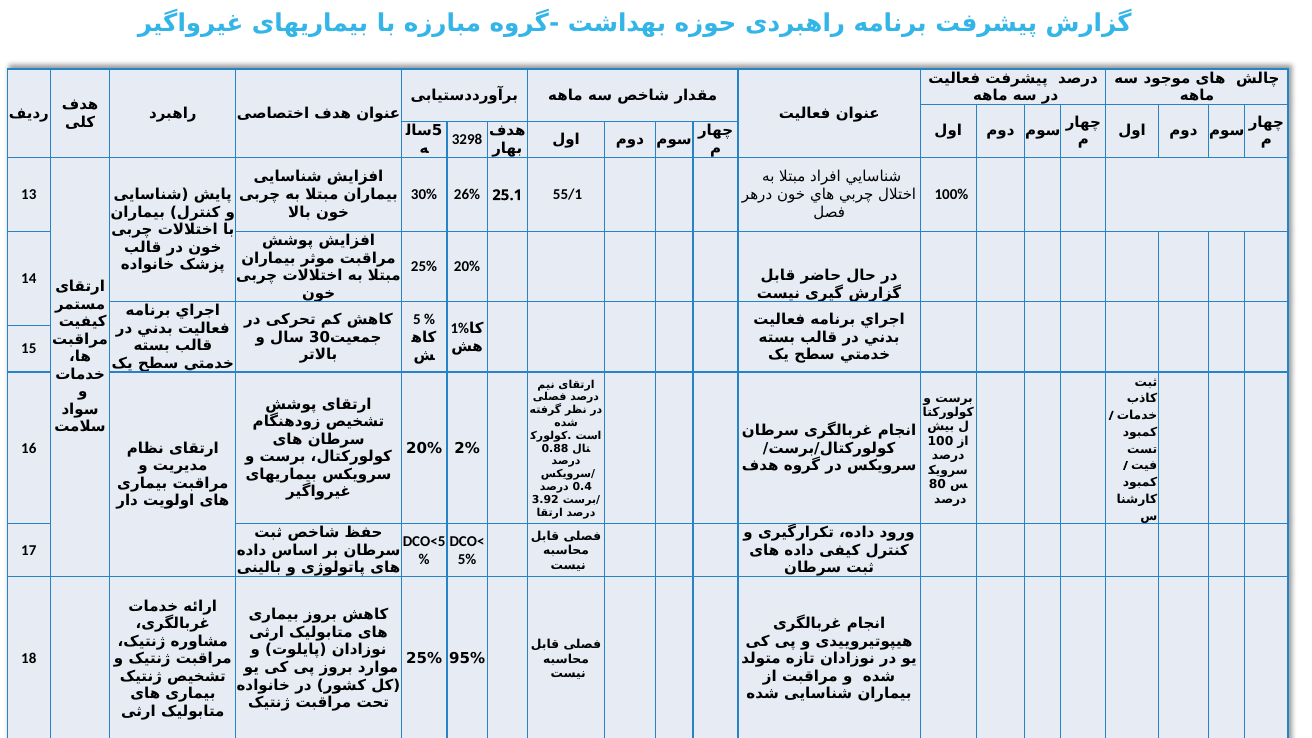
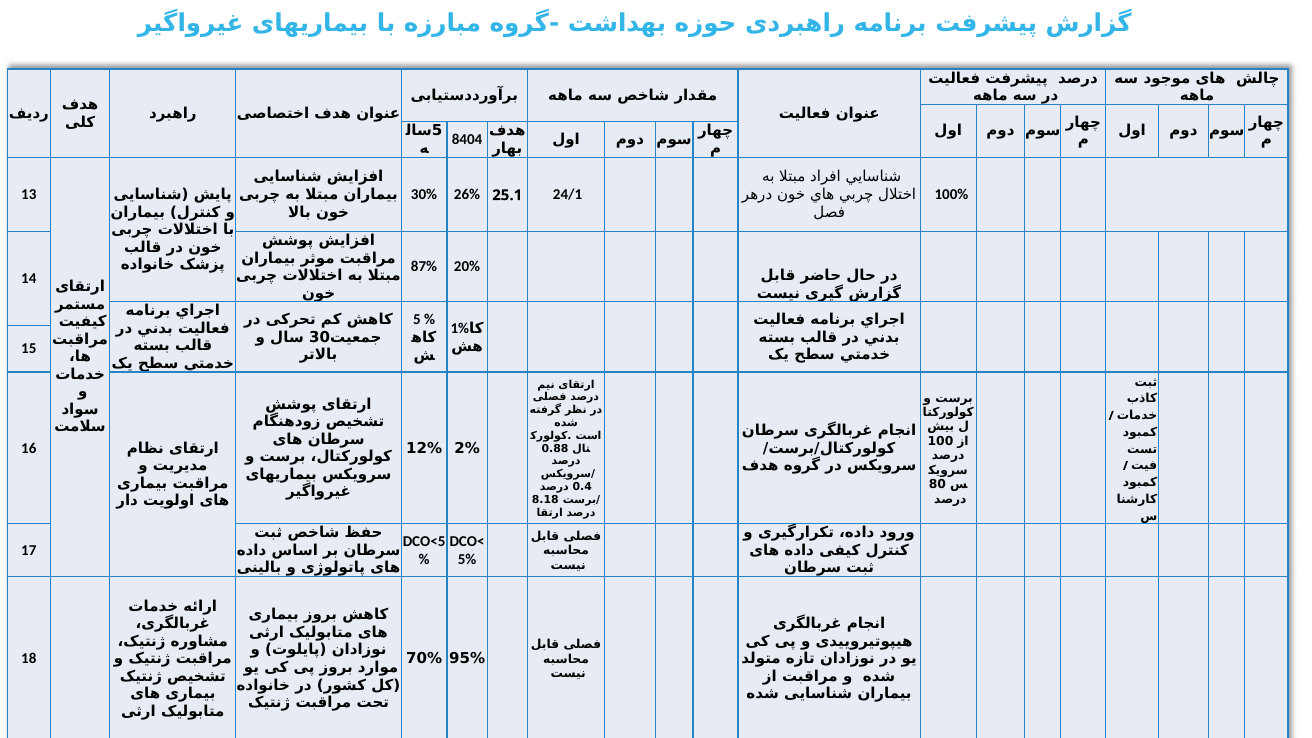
3298: 3298 -> 8404 (467, 140)
55/1: 55/1 -> 24/1 (568, 195)
25%: 25% -> 87% (424, 267)
20%: 20% -> 12% (424, 448)
3.92: 3.92 -> 8.18 (545, 500)
25%: 25% -> 70% (424, 659)
